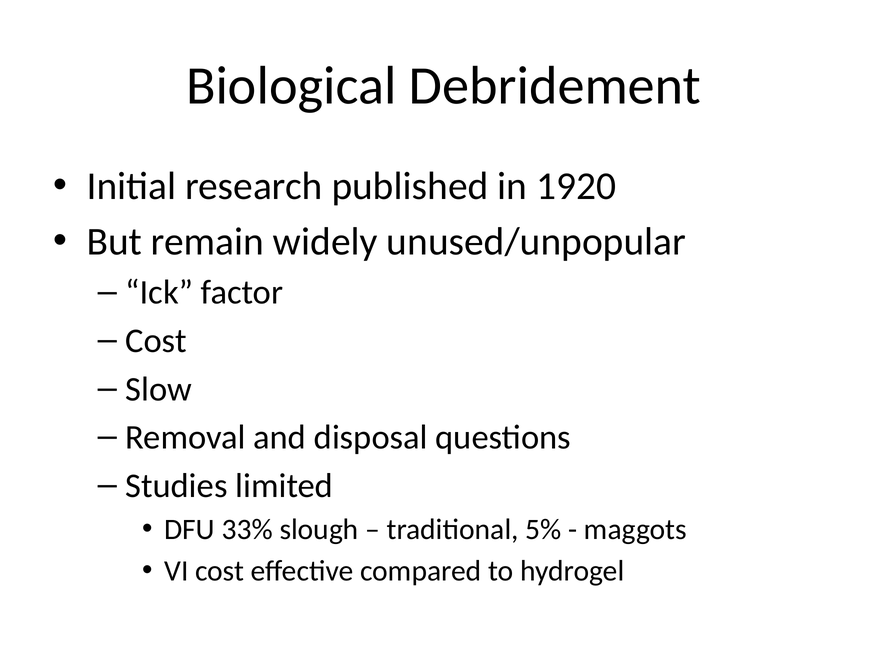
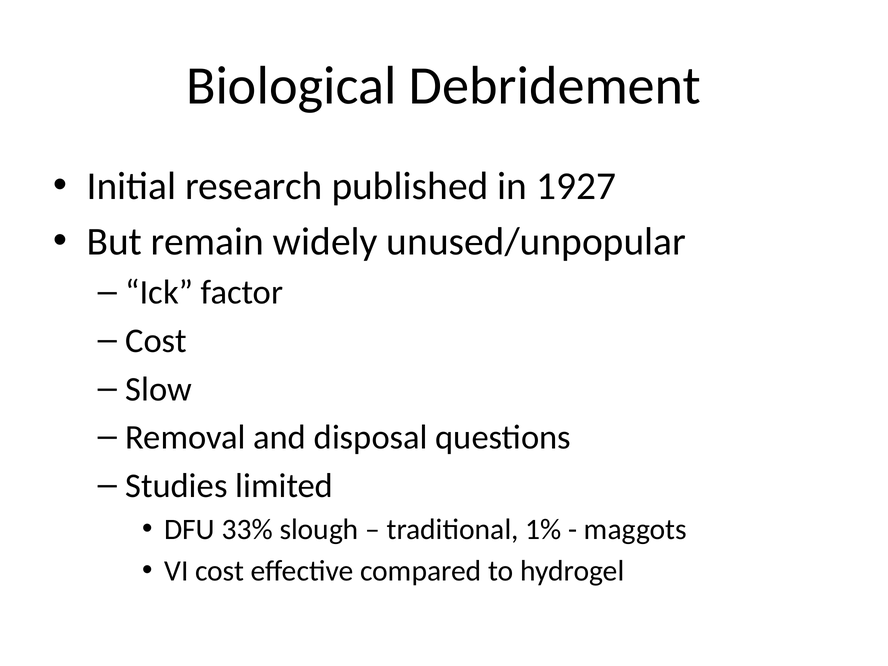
1920: 1920 -> 1927 (576, 186)
5%: 5% -> 1% (543, 530)
